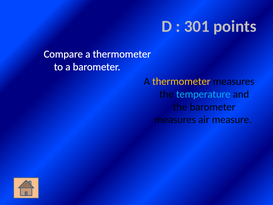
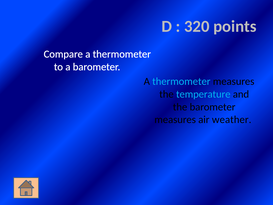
301: 301 -> 320 (197, 26)
thermometer colour: yellow -> light blue (181, 81)
measure: measure -> weather (232, 120)
